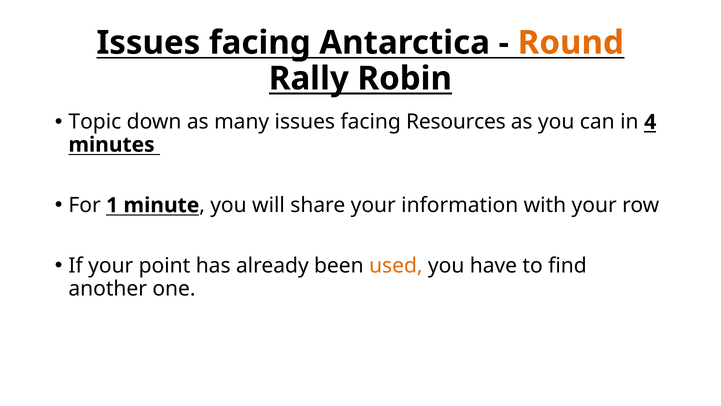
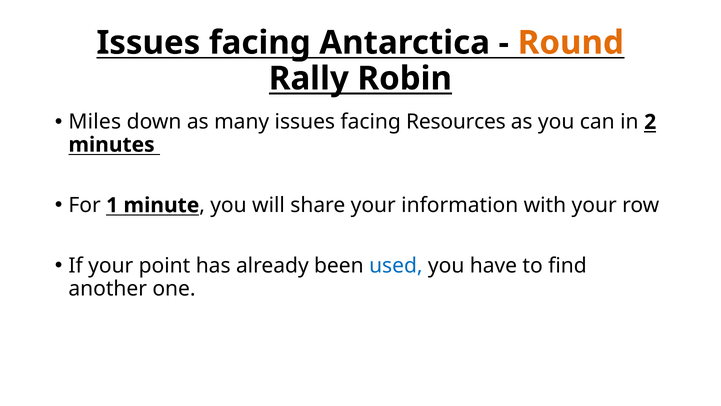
Topic: Topic -> Miles (95, 122)
4: 4 -> 2 (650, 122)
used colour: orange -> blue (396, 266)
